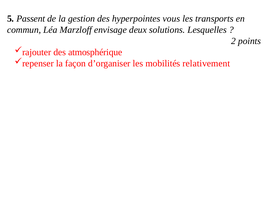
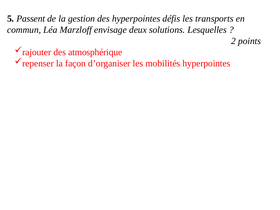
vous: vous -> défis (171, 19)
mobilités relativement: relativement -> hyperpointes (206, 63)
